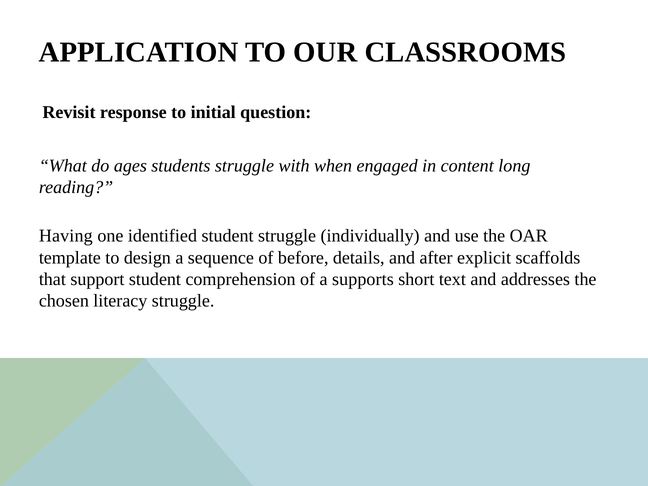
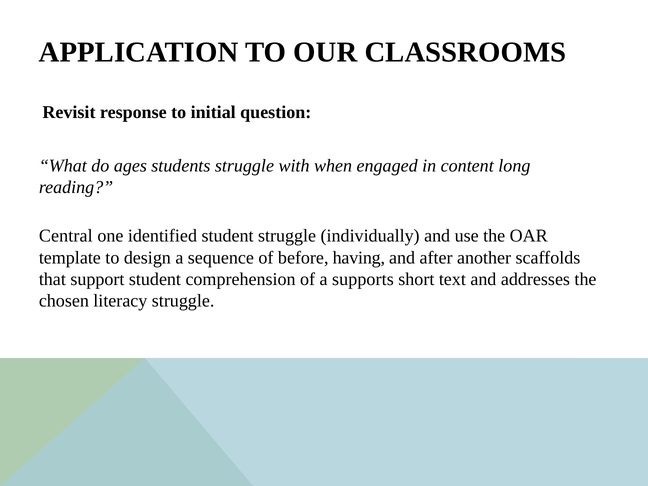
Having: Having -> Central (66, 236)
details: details -> having (359, 258)
explicit: explicit -> another (484, 258)
